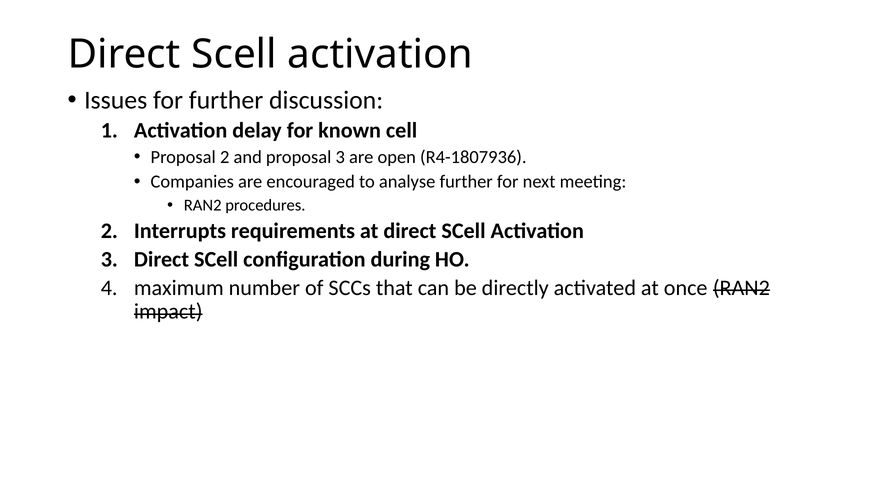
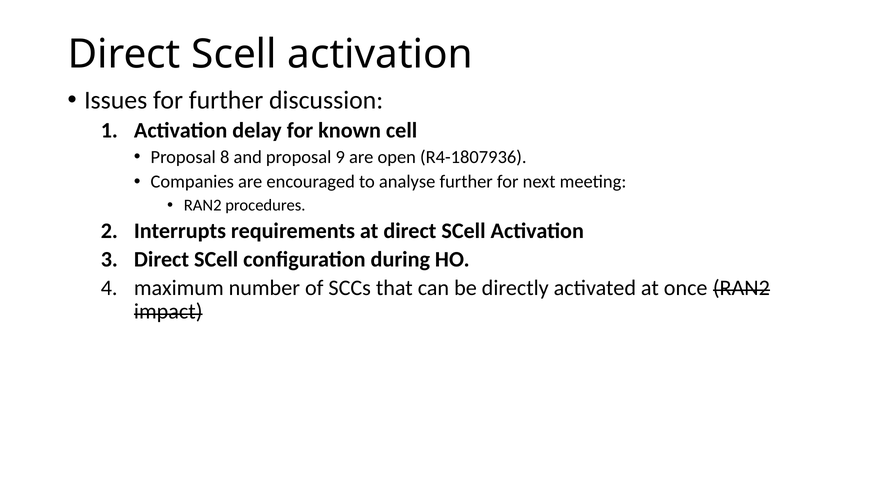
Proposal 2: 2 -> 8 (225, 157)
proposal 3: 3 -> 9 (340, 157)
